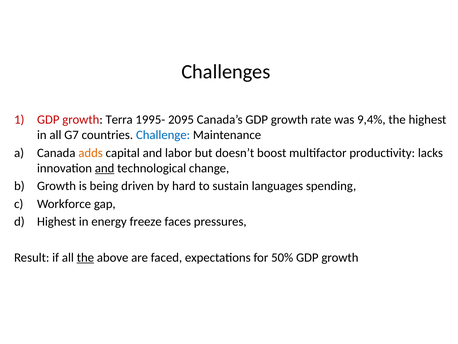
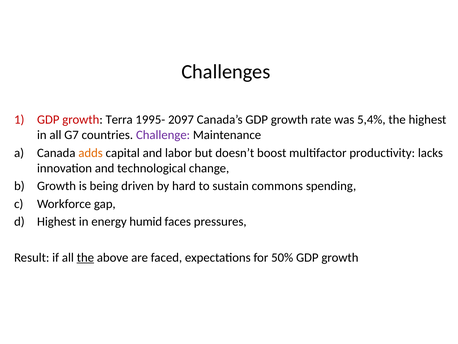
2095: 2095 -> 2097 (181, 120)
9,4%: 9,4% -> 5,4% (371, 120)
Challenge colour: blue -> purple (163, 135)
and underline: present -> none (105, 168)
languages: languages -> commons (277, 186)
freeze: freeze -> humid (146, 221)
